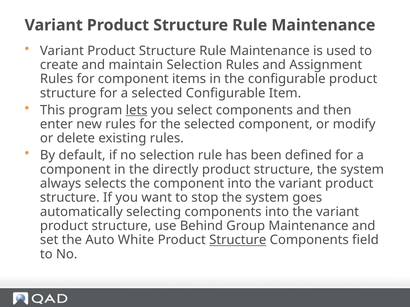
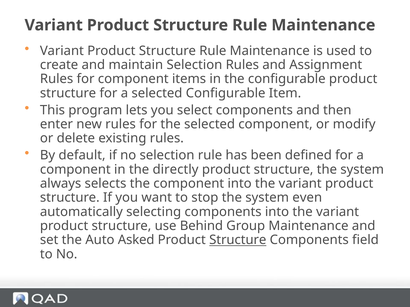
lets underline: present -> none (137, 110)
goes: goes -> even (307, 198)
White: White -> Asked (136, 240)
